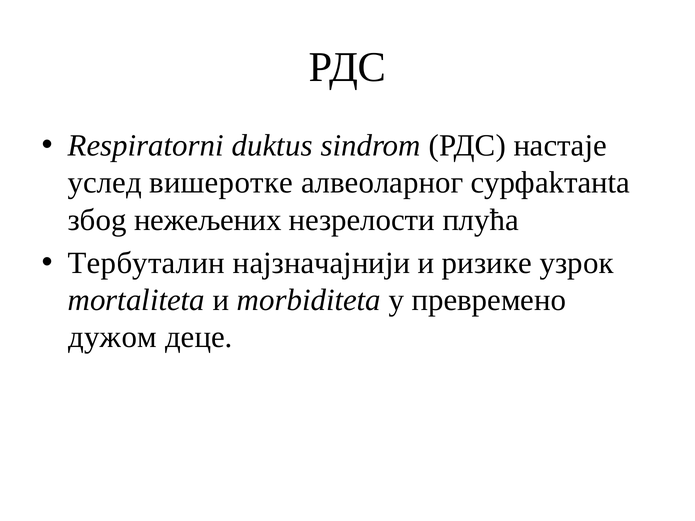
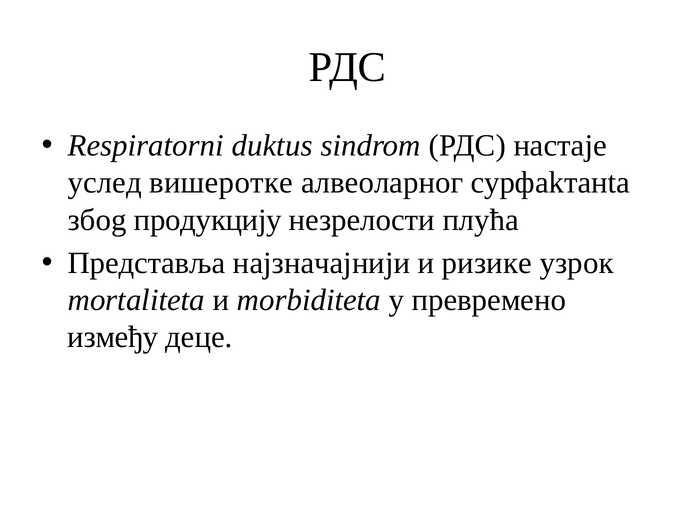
нежељених: нежељених -> продукцију (208, 220)
Тербуталин: Тербуталин -> Представља (146, 263)
дужом: дужом -> између (113, 337)
